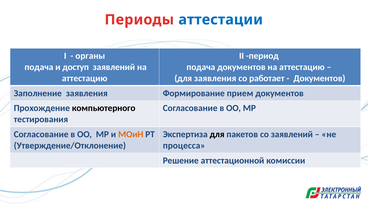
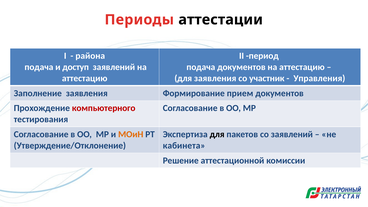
аттестации colour: blue -> black (221, 20)
органы: органы -> района (90, 56)
работает: работает -> участник (267, 78)
Документов: Документов -> Управления (319, 78)
компьютерного colour: black -> red (104, 108)
процесса: процесса -> кабинета (184, 146)
